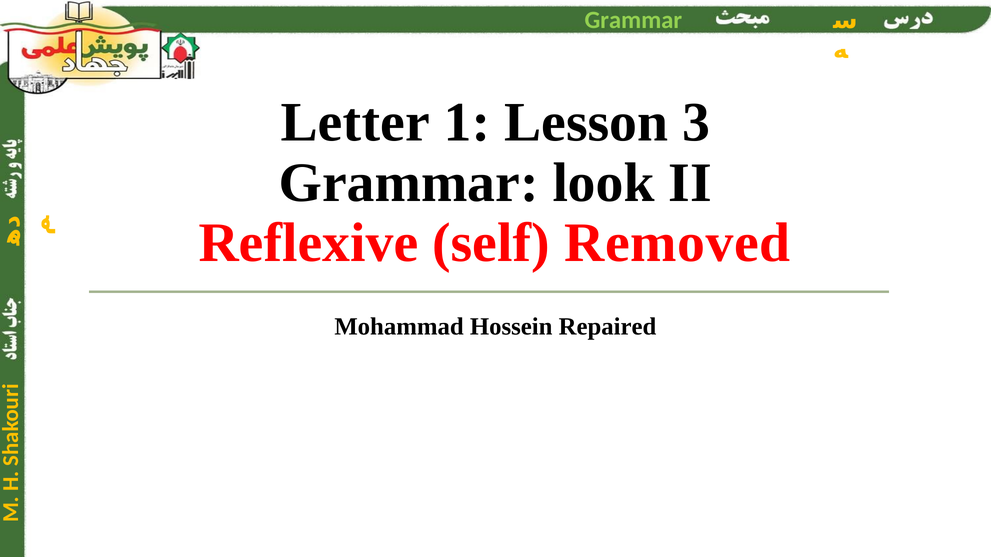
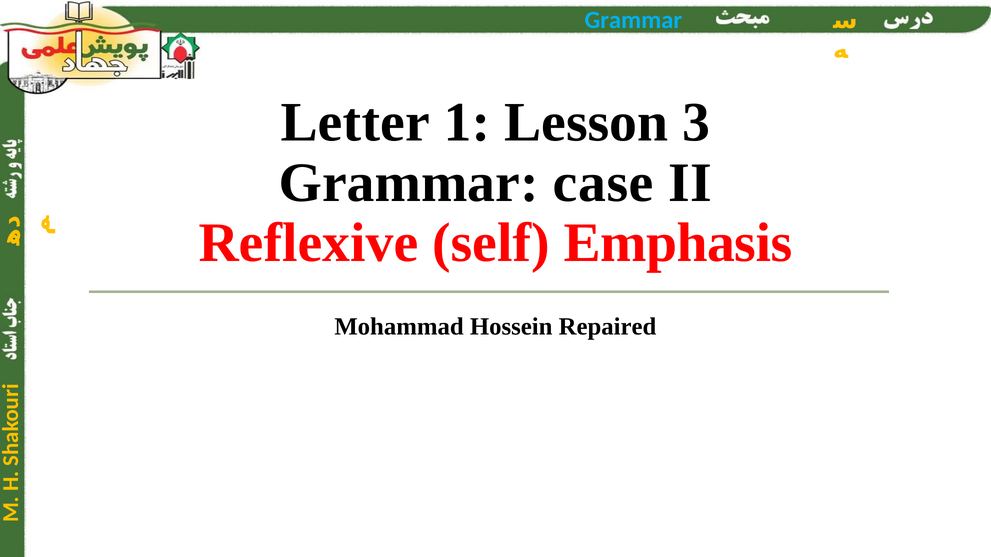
Grammar colour: light green -> light blue (633, 20)
look: look -> case (603, 183)
Removed: Removed -> Emphasis (678, 243)
